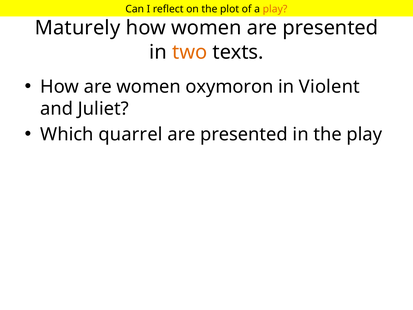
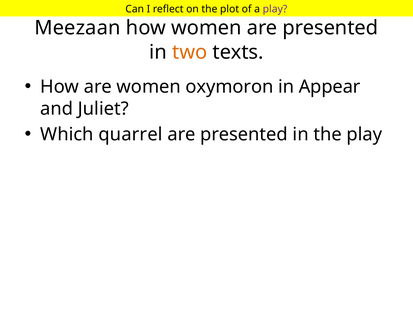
play colour: orange -> purple (275, 9)
Maturely: Maturely -> Meezaan (77, 28)
Violent: Violent -> Appear (330, 87)
